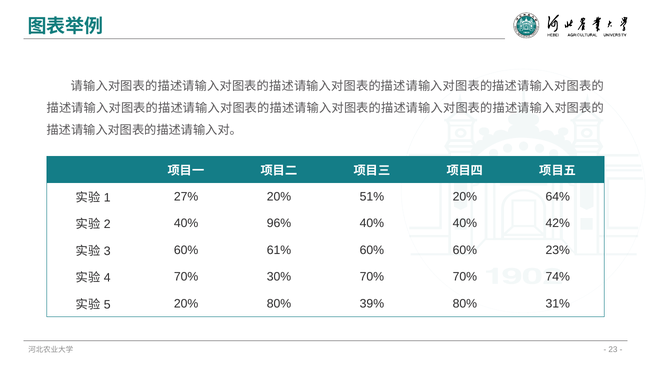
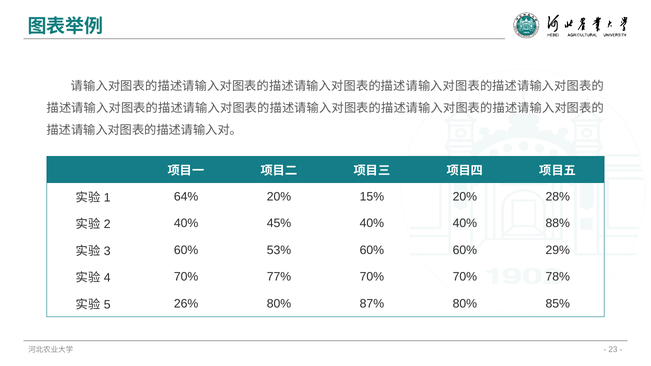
27%: 27% -> 64% (186, 197)
51%: 51% -> 15% (372, 197)
64%: 64% -> 28% (558, 197)
96%: 96% -> 45% (279, 223)
42%: 42% -> 88% (558, 223)
61%: 61% -> 53% (279, 250)
23%: 23% -> 29% (558, 250)
30%: 30% -> 77% (279, 277)
74%: 74% -> 78% (558, 277)
20%: 20% -> 26% (186, 304)
39%: 39% -> 87% (372, 304)
31%: 31% -> 85% (558, 304)
